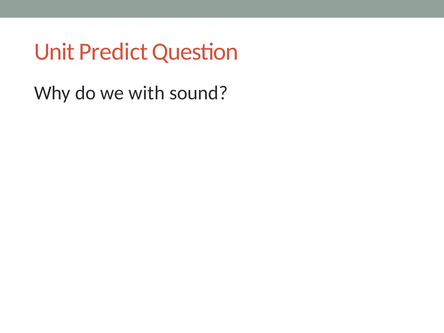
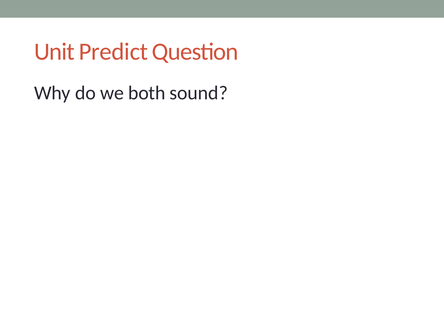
with: with -> both (147, 93)
